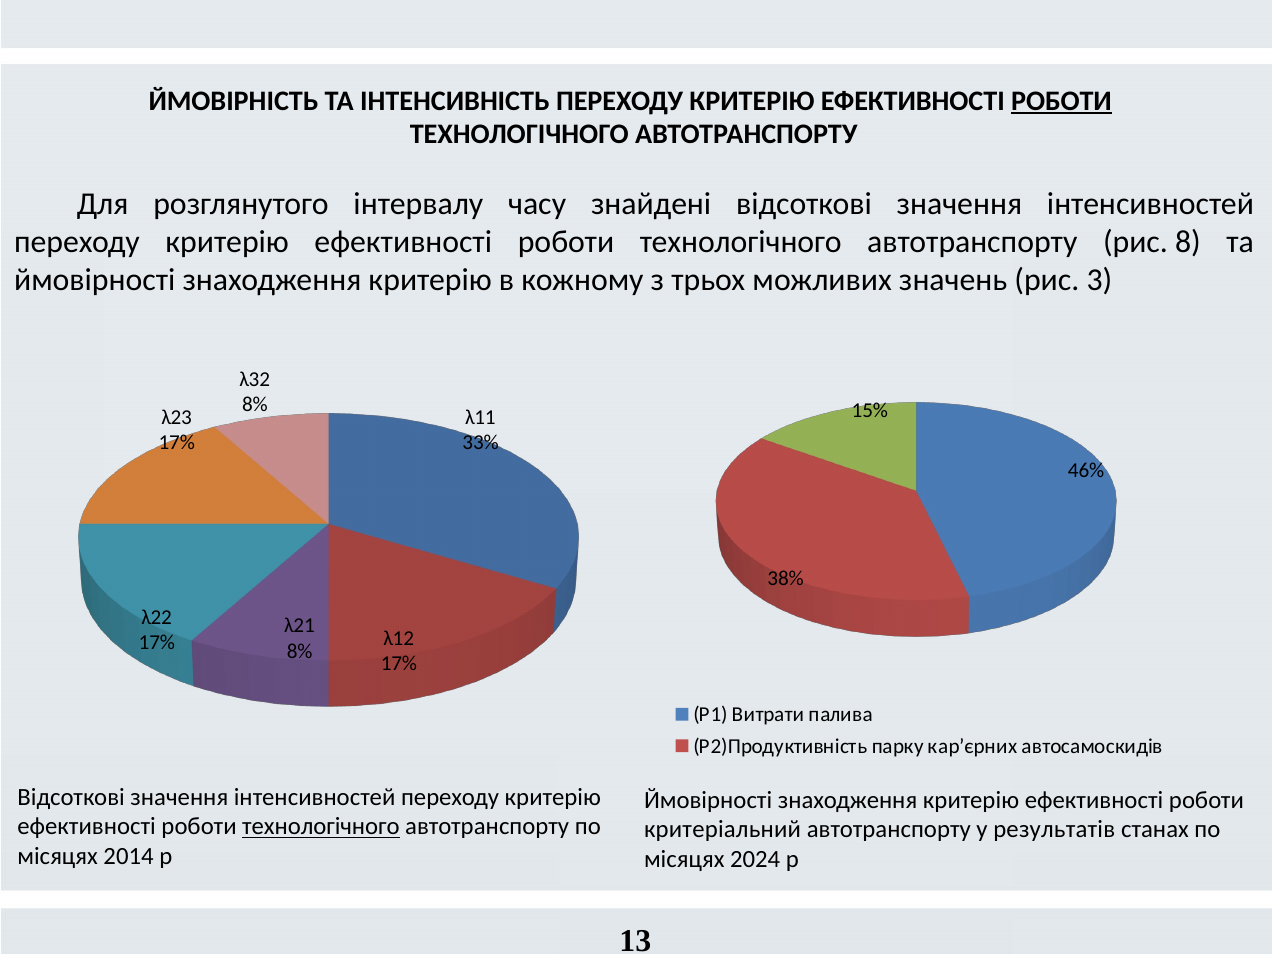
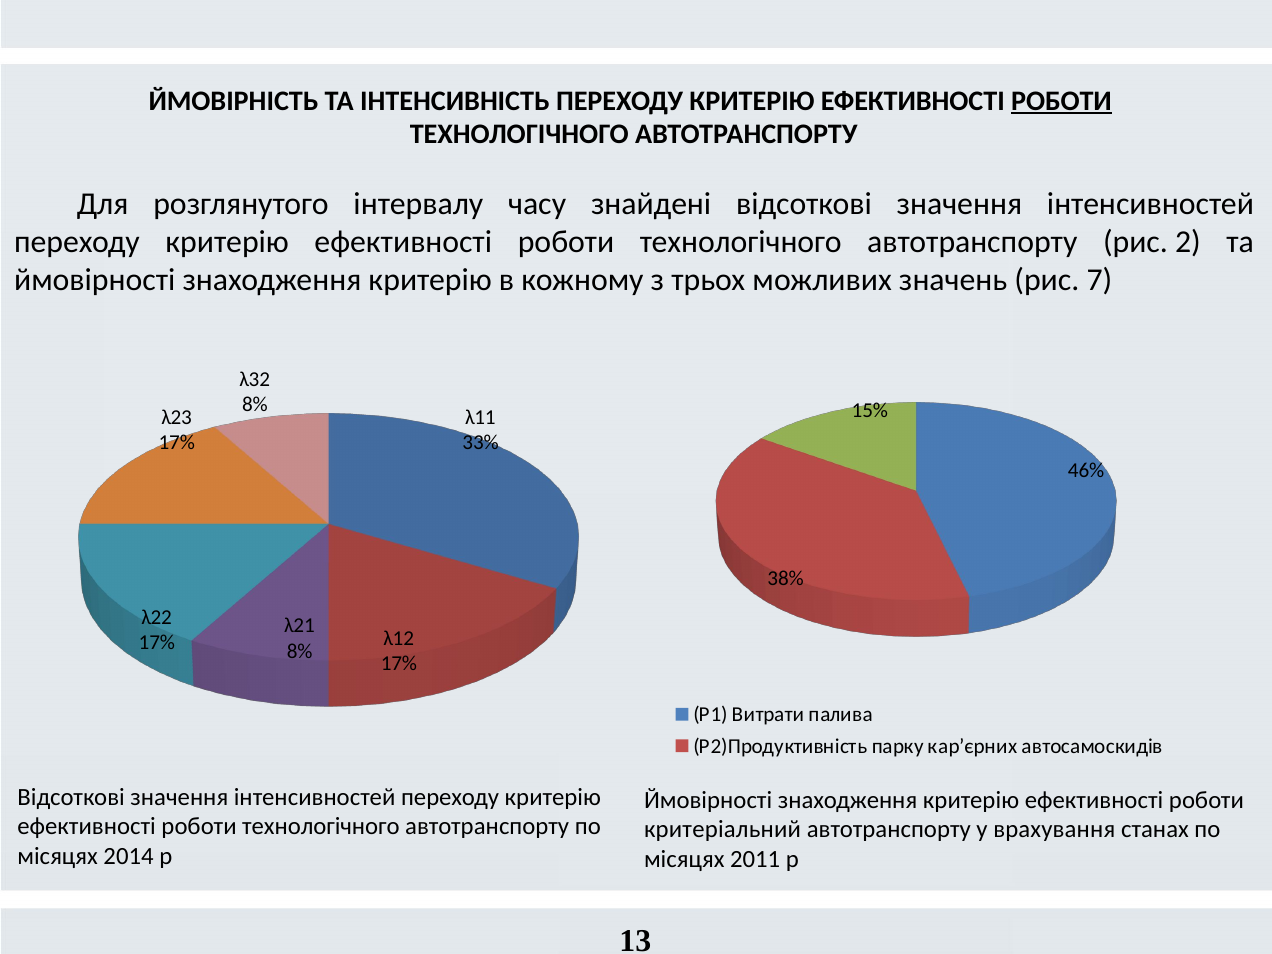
8: 8 -> 2 (1188, 242)
3: 3 -> 7 (1099, 280)
технологічного underline: present -> none (321, 827)
результатів: результатів -> врахування (1054, 830)
2024: 2024 -> 2011 (755, 859)
